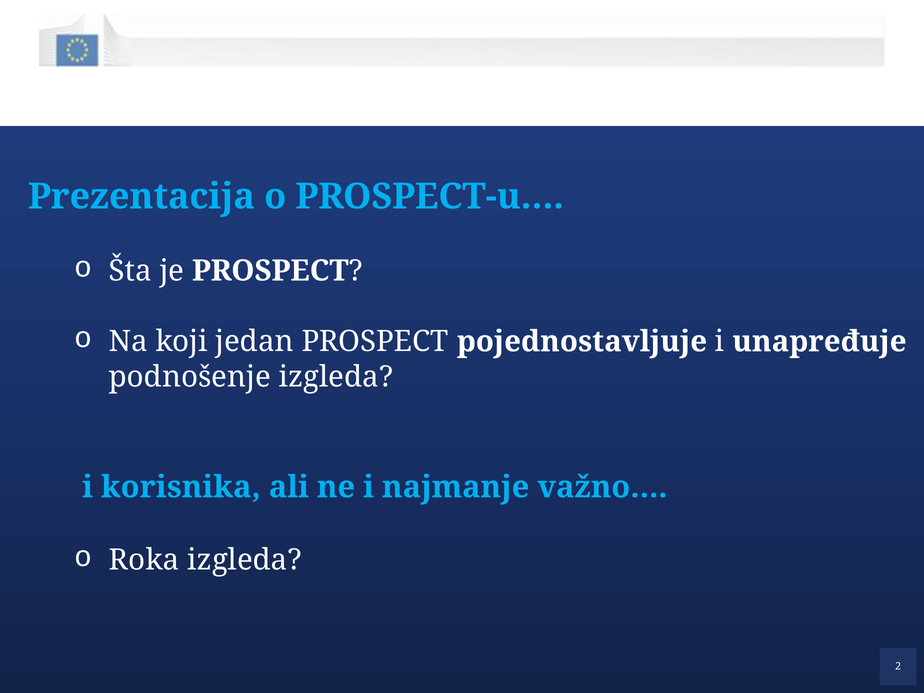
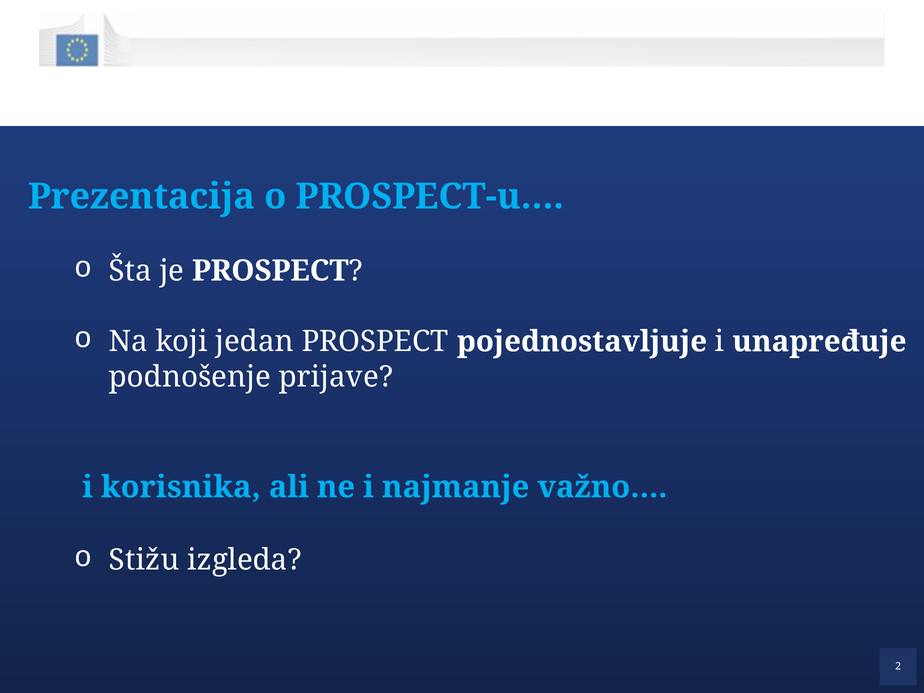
podnošenje izgleda: izgleda -> prijave (336, 377)
Roka: Roka -> Stižu (144, 560)
